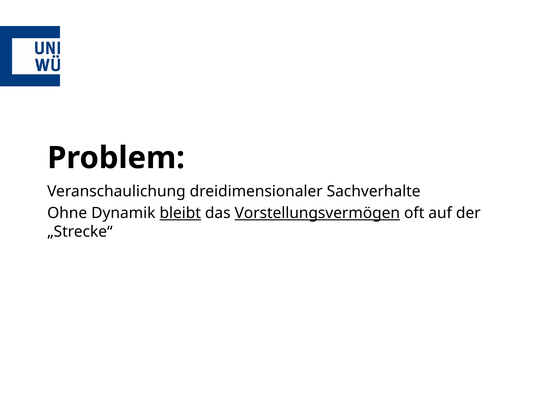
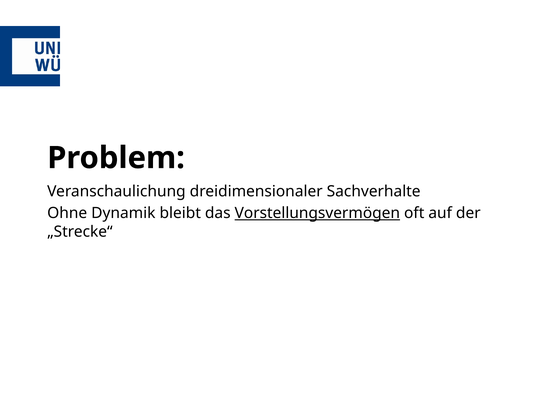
bleibt underline: present -> none (180, 213)
